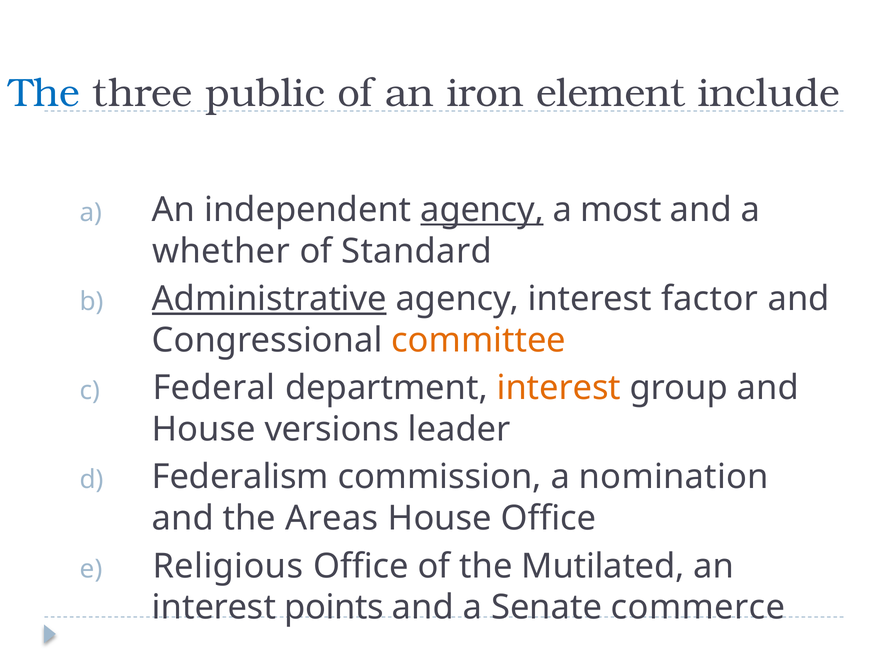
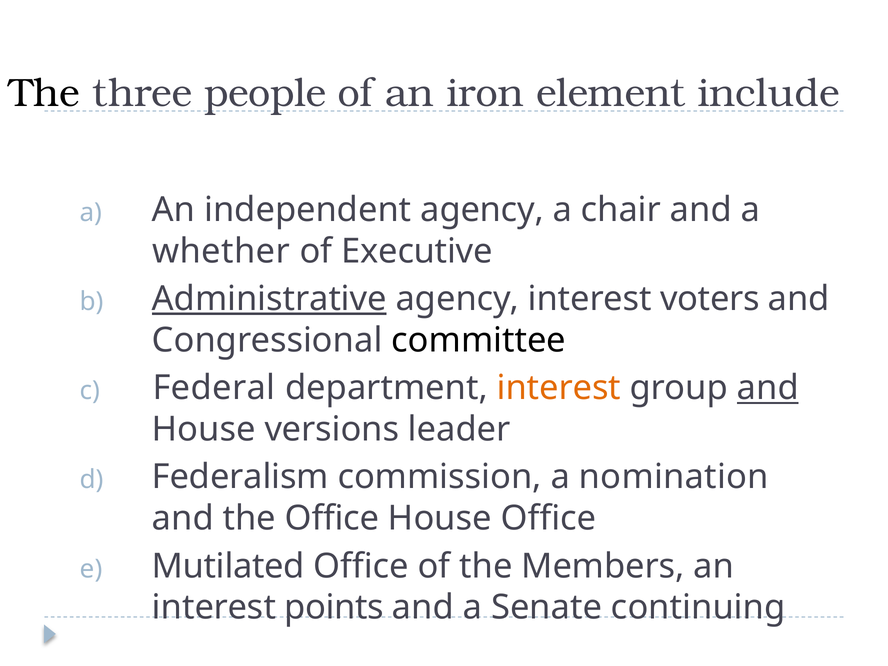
The colour: blue -> black (44, 93)
public: public -> people (265, 93)
agency underline: present -> none (482, 210)
most: most -> chair (621, 210)
Standard: Standard -> Executive (417, 251)
factor: factor -> voters (710, 299)
committee colour: orange -> black (479, 340)
and underline: none -> present (768, 388)
the Areas: Areas -> Office (332, 518)
Religious: Religious -> Mutilated (228, 566)
Mutilated: Mutilated -> Members (603, 566)
commerce: commerce -> continuing (698, 608)
